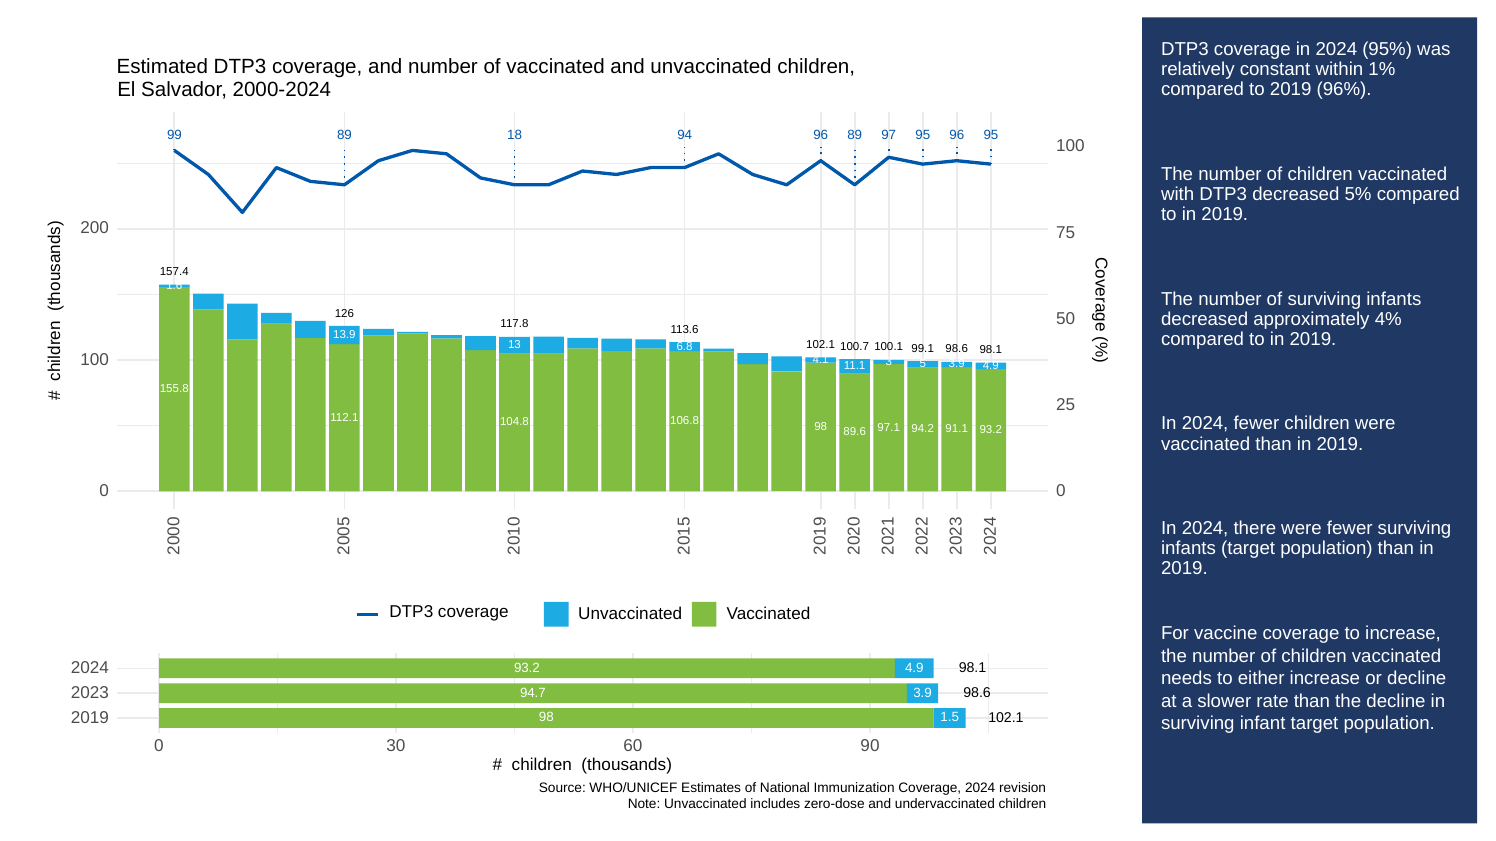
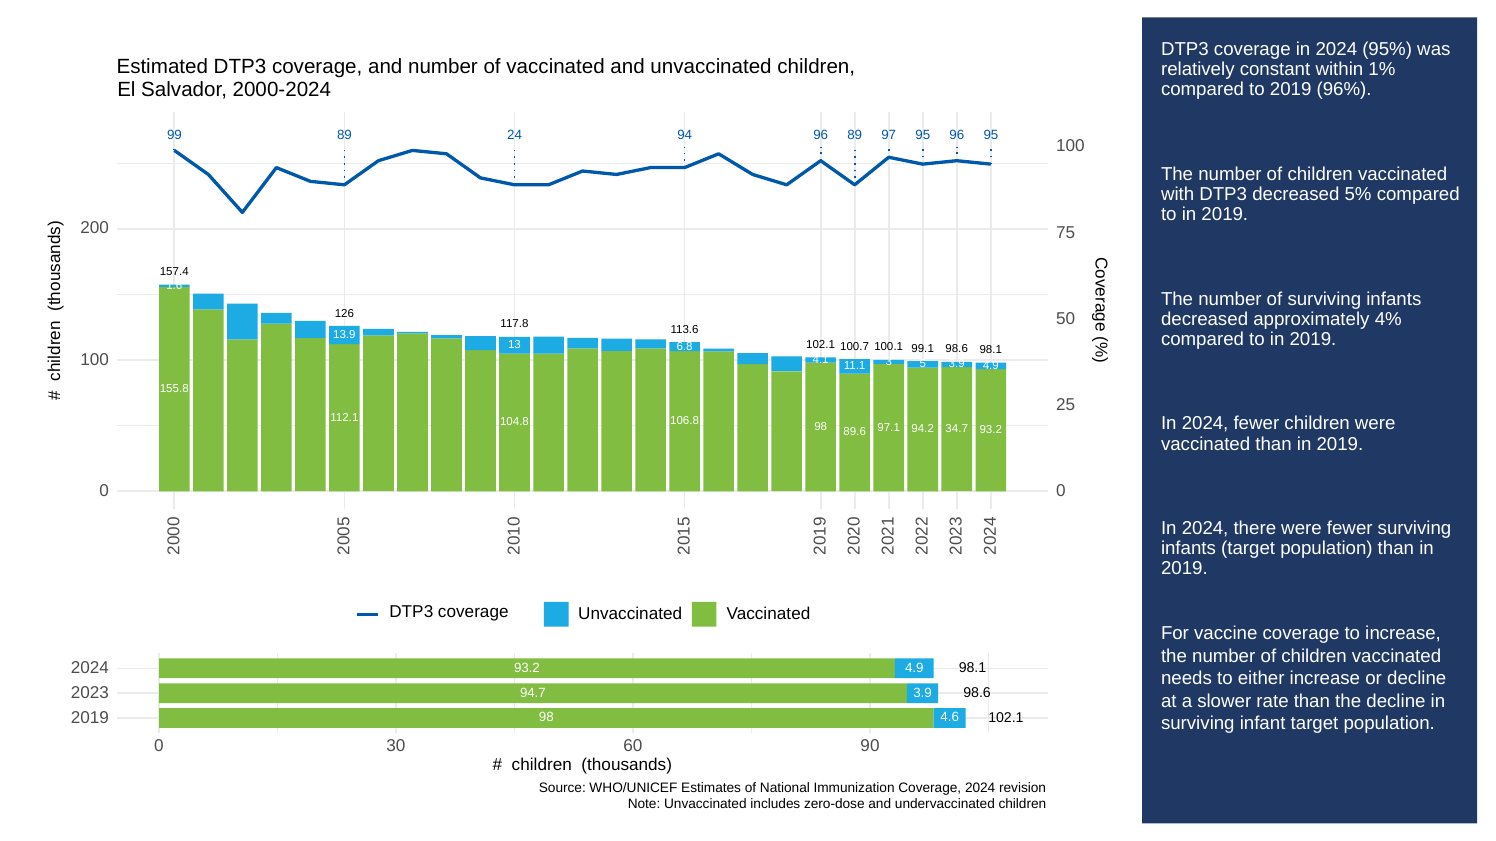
18: 18 -> 24 (515, 135)
91.1: 91.1 -> 34.7 (957, 429)
1.5: 1.5 -> 4.6 (950, 718)
